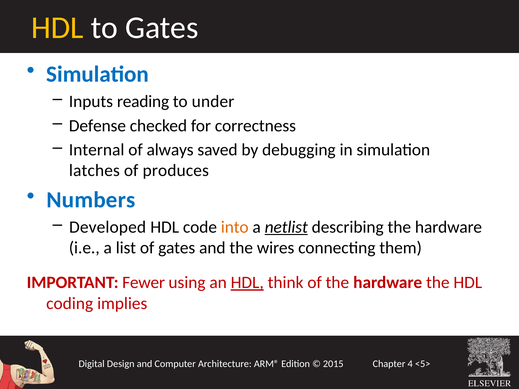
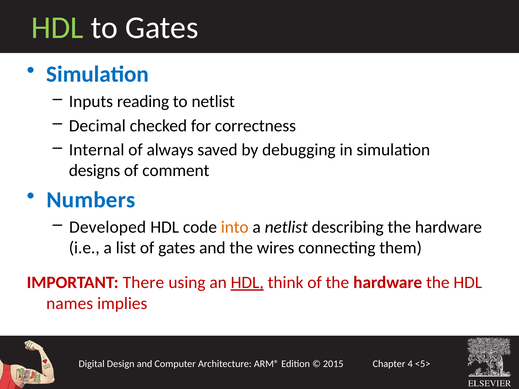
HDL colour: yellow -> light green (57, 28)
to under: under -> netlist (213, 102)
Defense: Defense -> Decimal (97, 126)
latches: latches -> designs (95, 171)
produces: produces -> comment (176, 171)
netlist underline: present -> none (286, 227)
Fewer: Fewer -> There (143, 283)
coding: coding -> names (70, 304)
